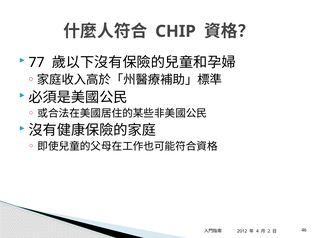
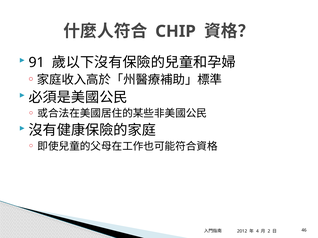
77: 77 -> 91 (37, 63)
